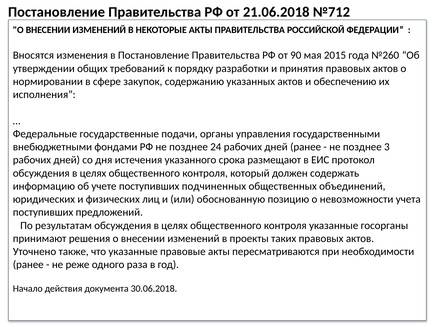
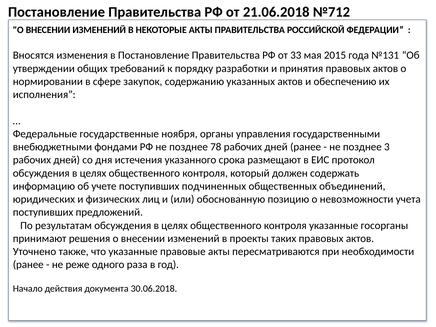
90: 90 -> 33 (296, 55)
№260: №260 -> №131 (385, 55)
подачи: подачи -> ноября (179, 134)
24: 24 -> 78 (216, 147)
